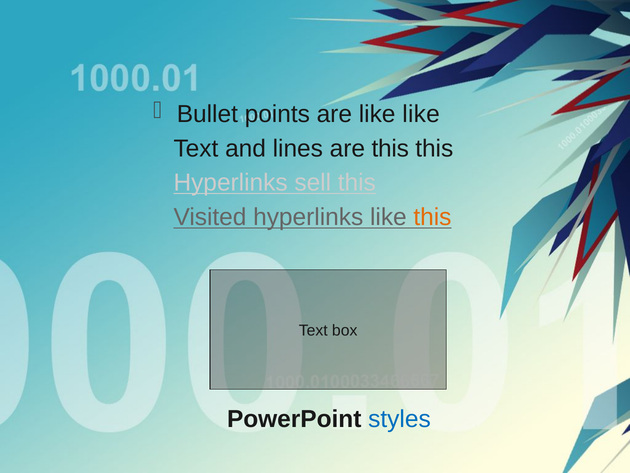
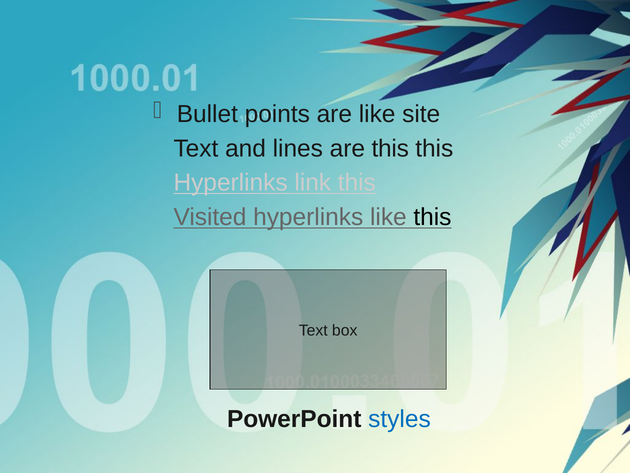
like like: like -> site (421, 114)
sell: sell -> link (313, 183)
this colour: orange -> black (432, 217)
